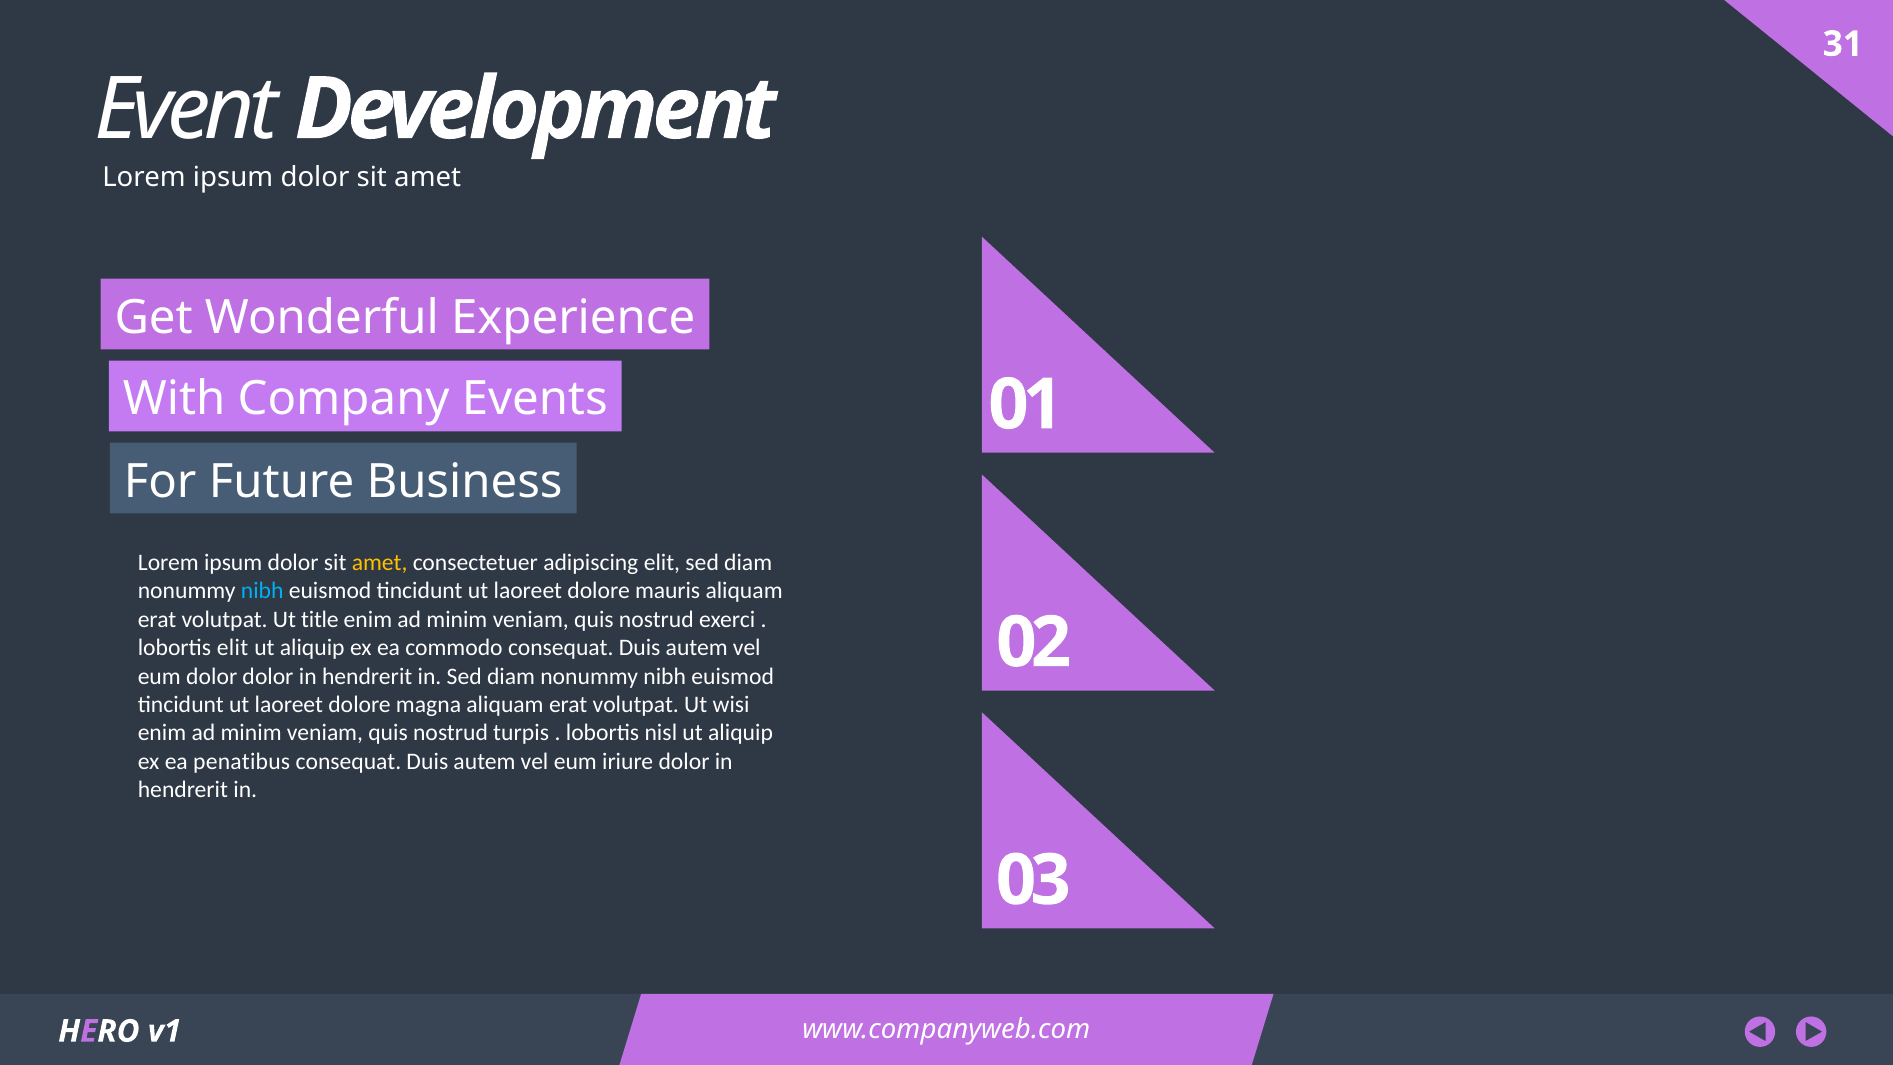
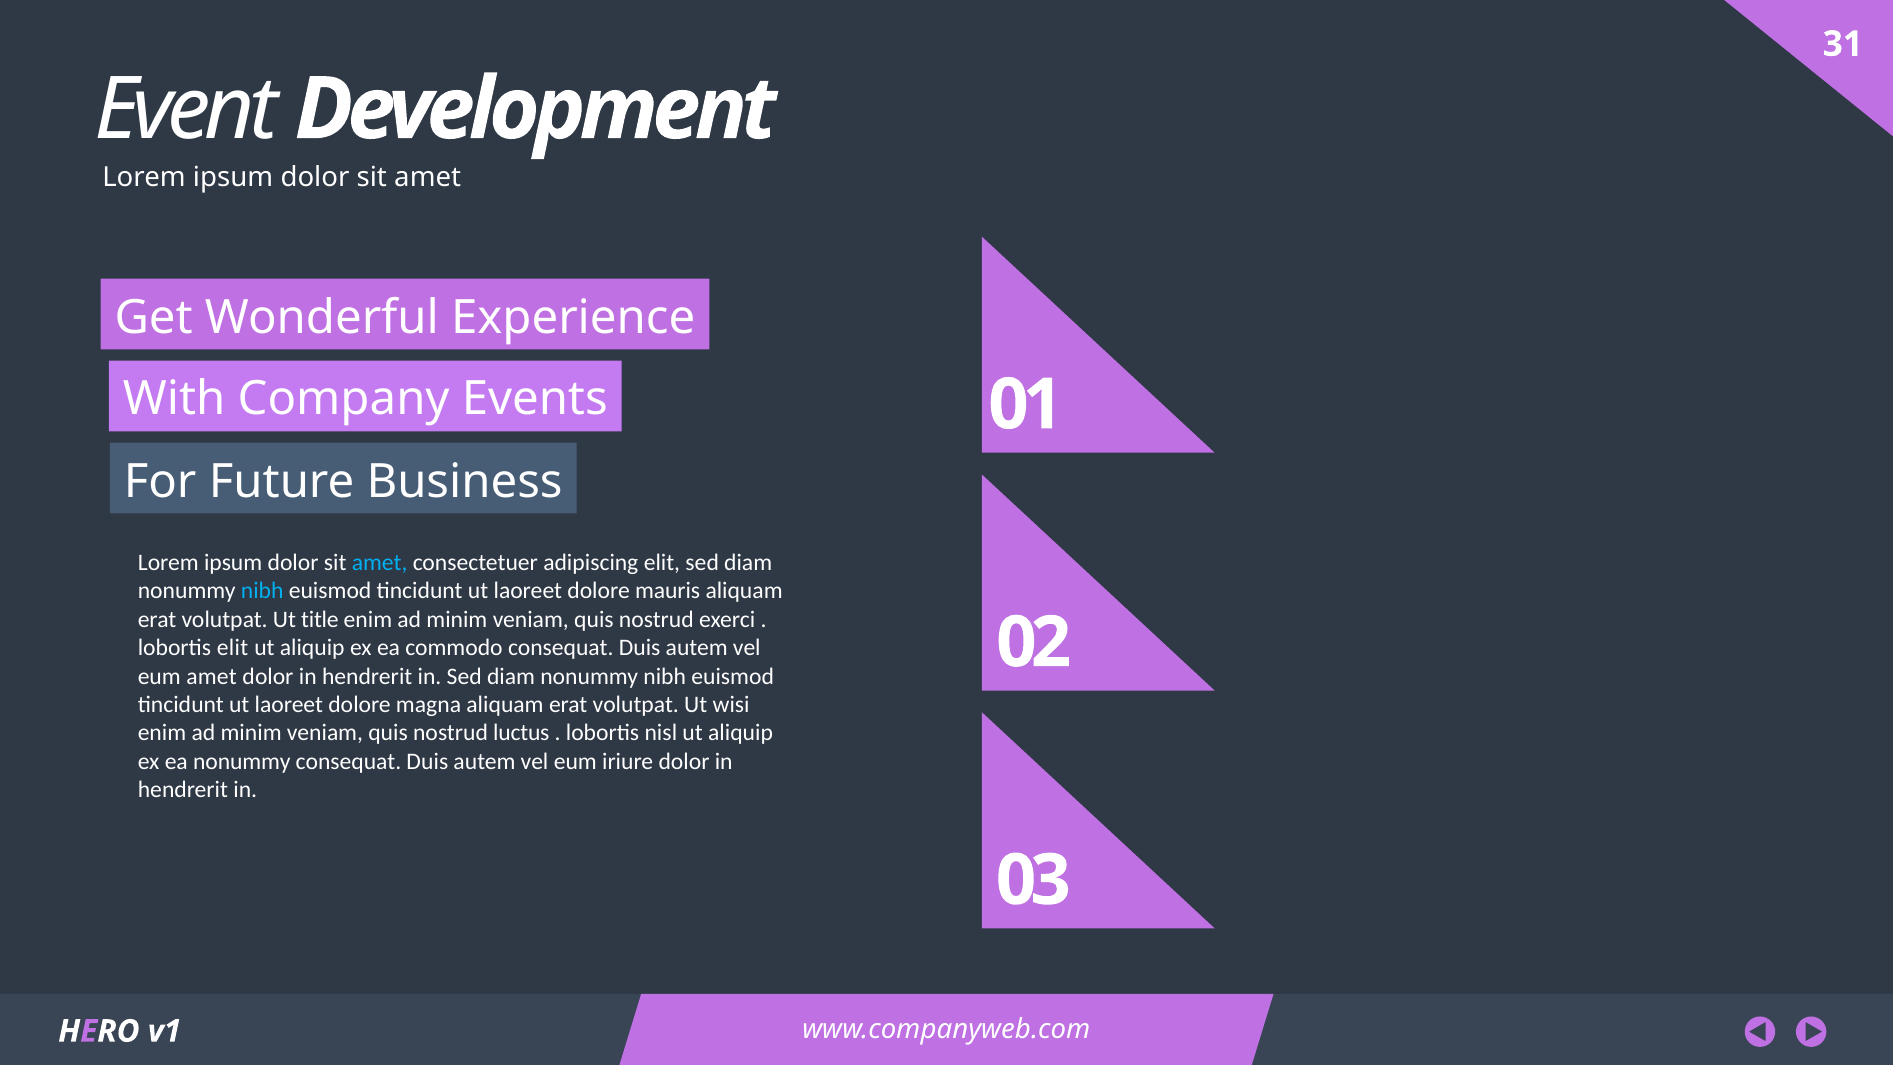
amet colour: yellow -> light blue (380, 563)
eum dolor: dolor -> amet (212, 676)
turpis: turpis -> luctus (521, 733)
ea penatibus: penatibus -> nonummy (242, 761)
